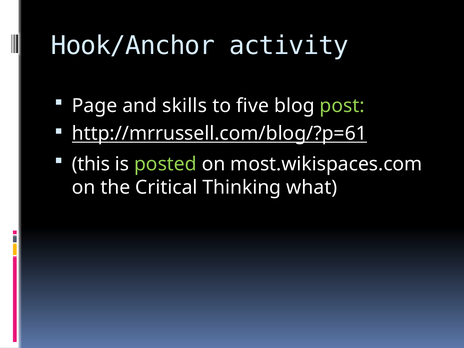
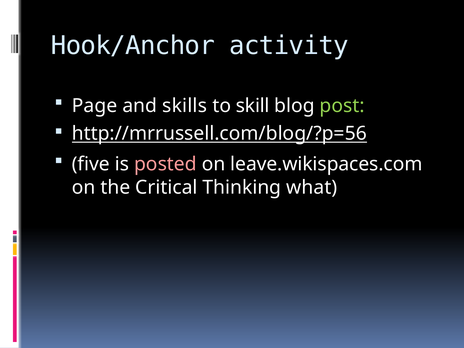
five: five -> skill (253, 106)
http://mrrussell.com/blog/?p=61: http://mrrussell.com/blog/?p=61 -> http://mrrussell.com/blog/?p=56 (219, 133)
this: this -> five (91, 164)
posted colour: light green -> pink (165, 164)
most.wikispaces.com: most.wikispaces.com -> leave.wikispaces.com (326, 164)
